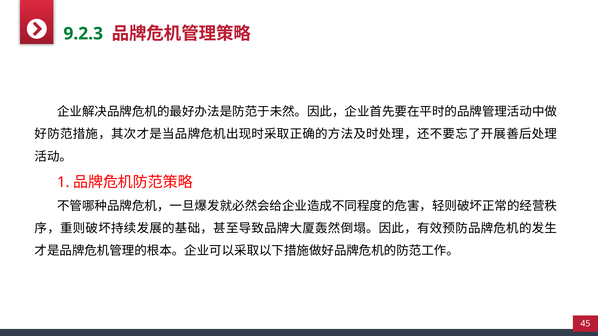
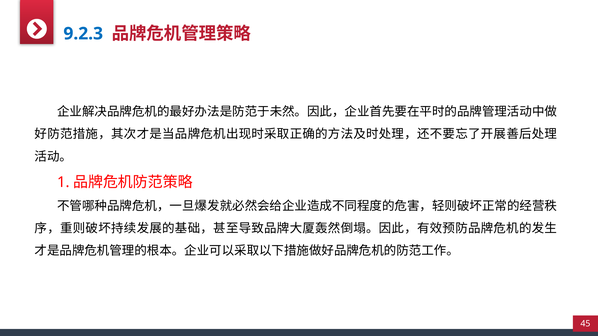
9.2.3 colour: green -> blue (83, 34)
